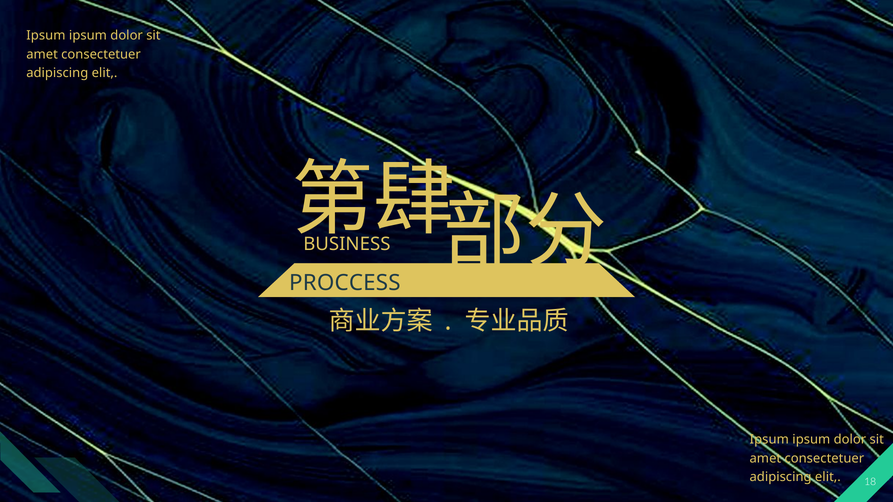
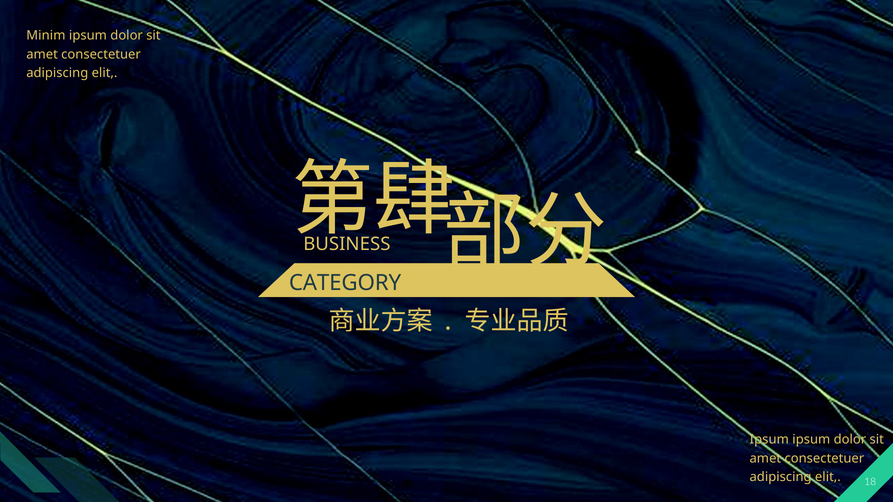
Ipsum: Ipsum -> Minim (46, 36)
PROCCESS: PROCCESS -> CATEGORY (345, 283)
